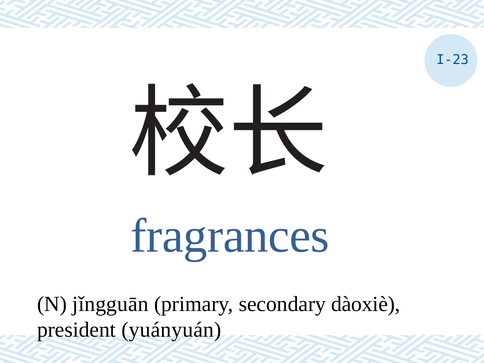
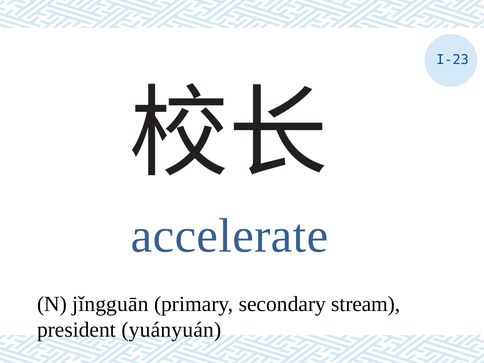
fragrances: fragrances -> accelerate (230, 236)
dàoxiè: dàoxiè -> stream (366, 304)
